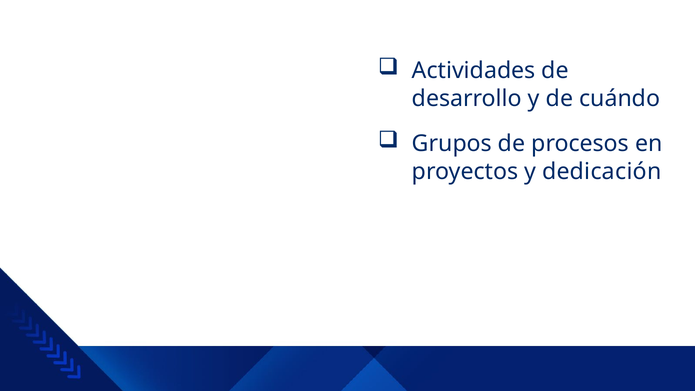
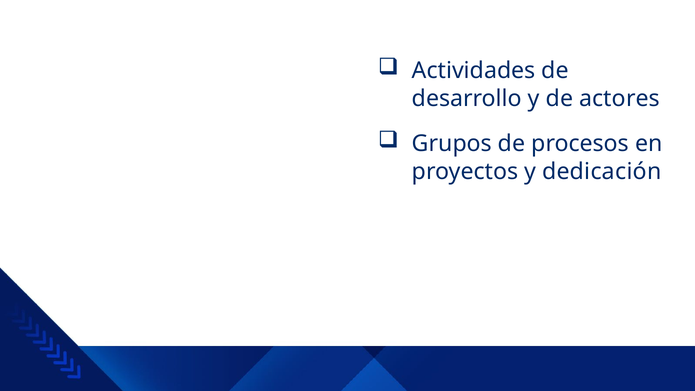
cuándo: cuándo -> actores (620, 98)
